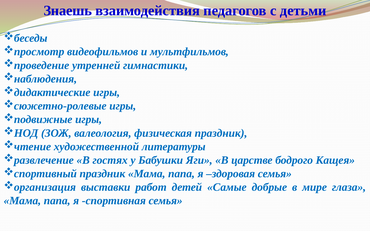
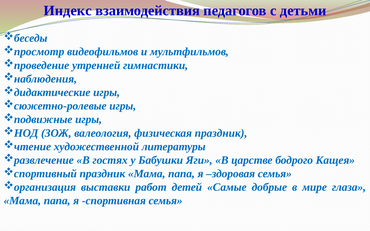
Знаешь: Знаешь -> Индекс (68, 11)
